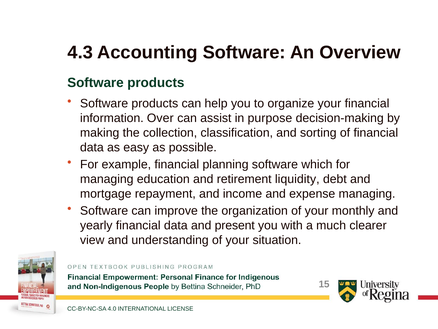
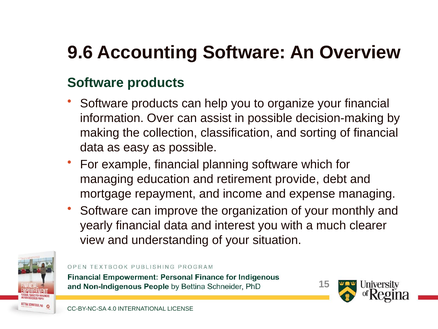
4.3: 4.3 -> 9.6 (80, 52)
in purpose: purpose -> possible (270, 118)
liquidity: liquidity -> provide (297, 179)
present: present -> interest (235, 225)
